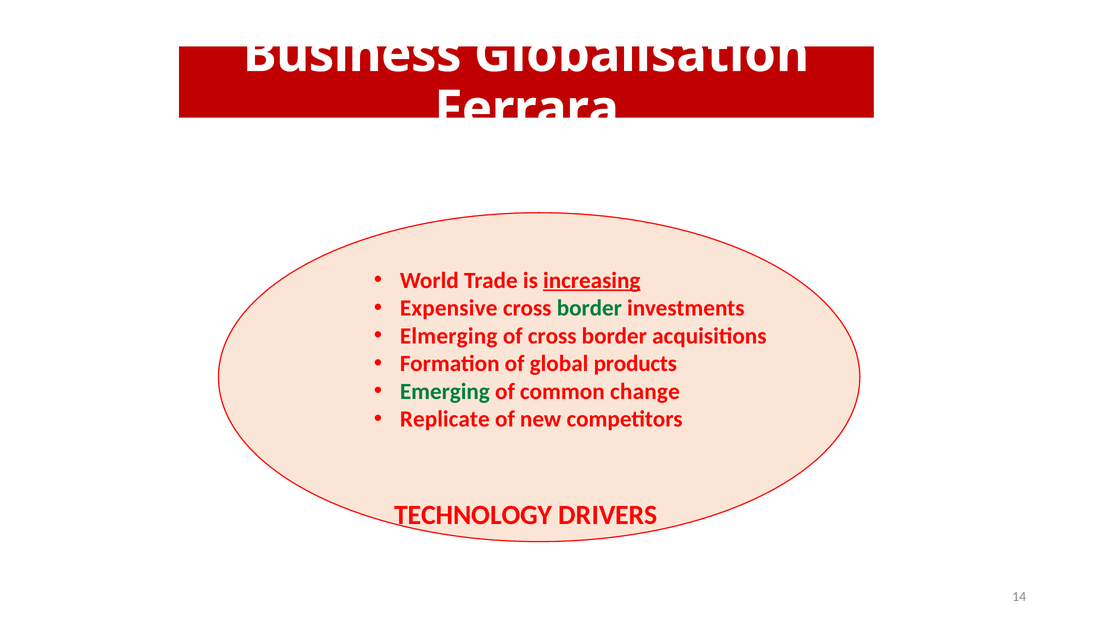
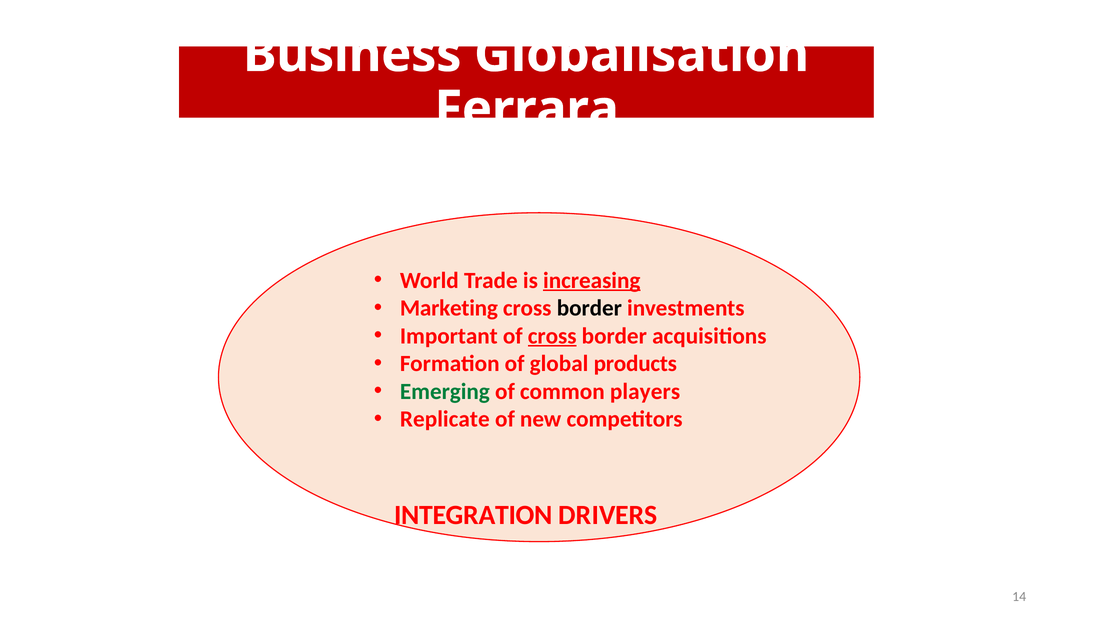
Expensive: Expensive -> Marketing (449, 308)
border colour: green -> black (589, 308)
Elmerging: Elmerging -> Important (449, 336)
cross underline: none -> present (552, 336)
change: change -> players (645, 391)
TECHNOLOGY: TECHNOLOGY -> INTEGRATION (473, 515)
